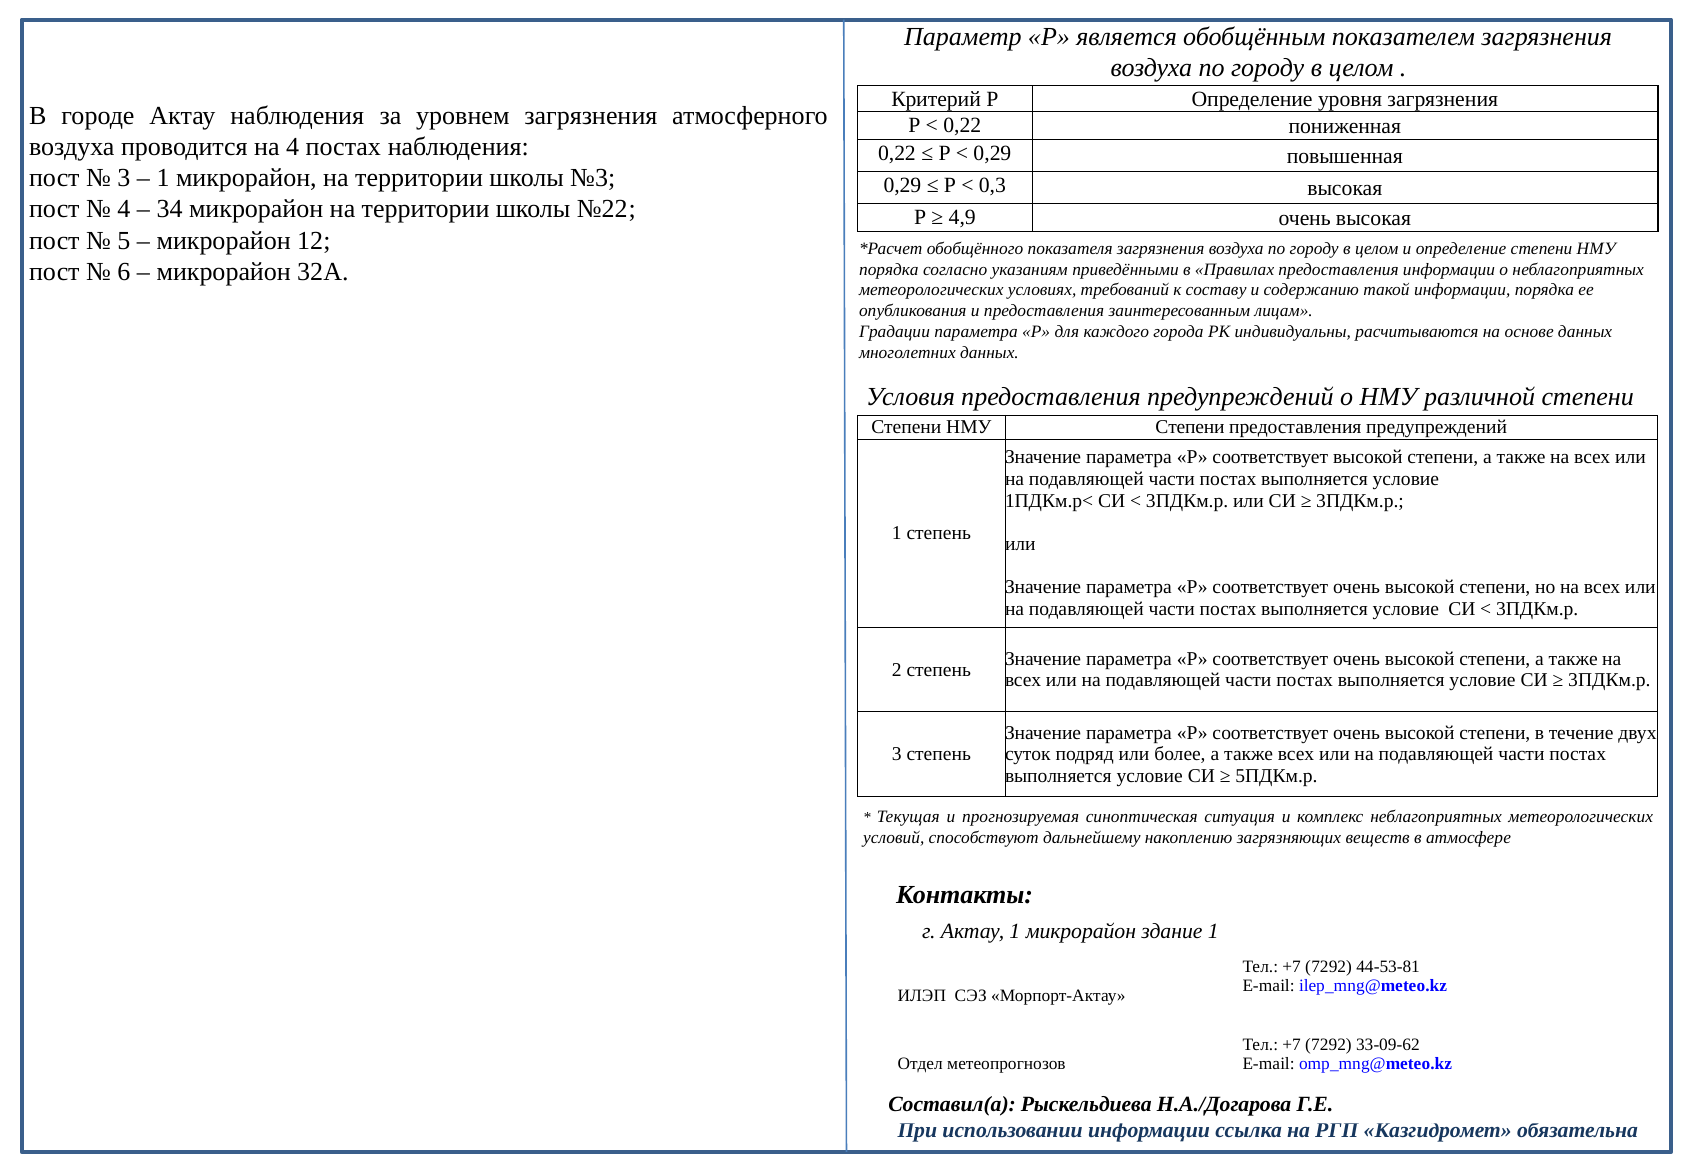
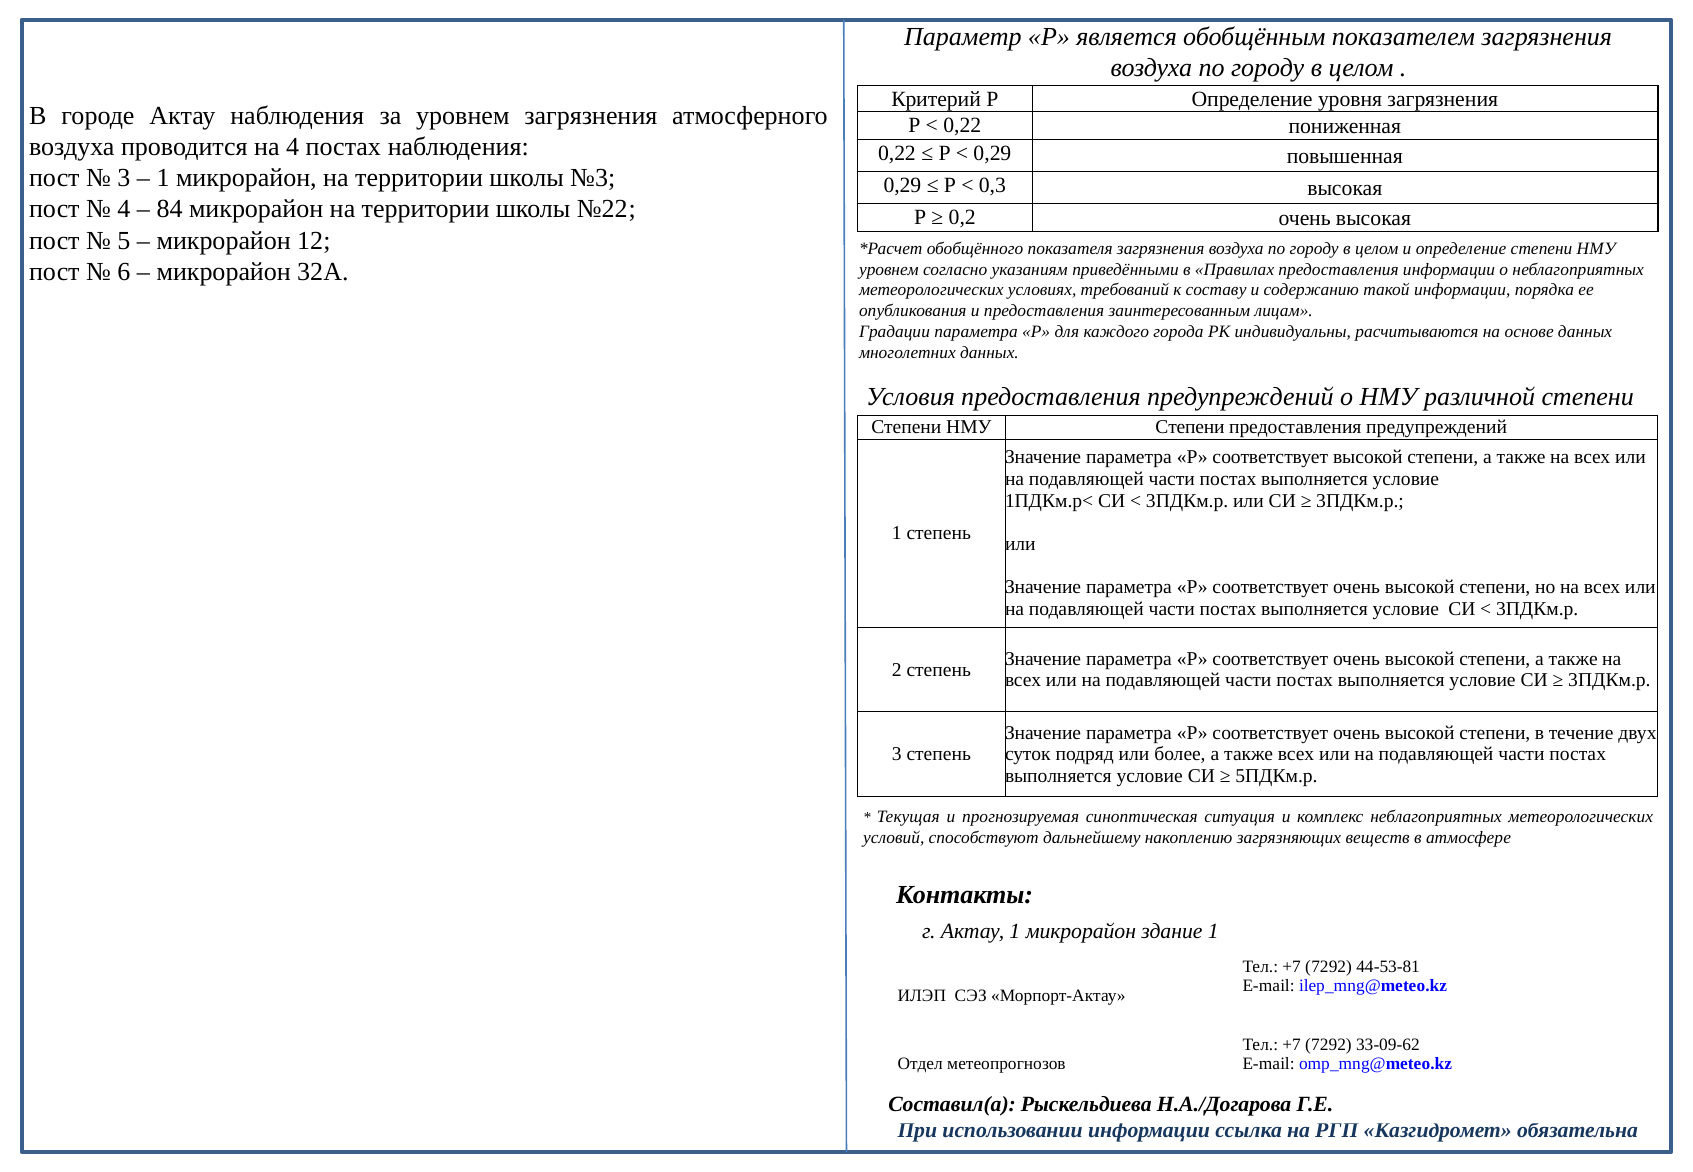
34: 34 -> 84 (170, 209)
4,9: 4,9 -> 0,2 (962, 218)
порядка: порядка -> уровнем (889, 269)
